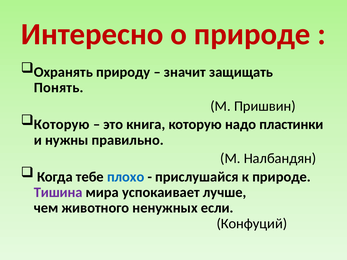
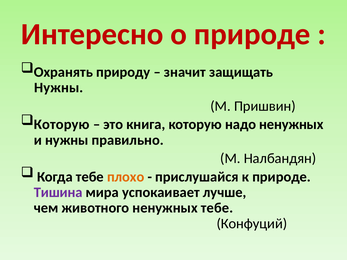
Понять: Понять -> Нужны (59, 88)
надо пластинки: пластинки -> ненужных (291, 125)
плохо colour: blue -> orange (126, 177)
ненужных если: если -> тебе (217, 208)
